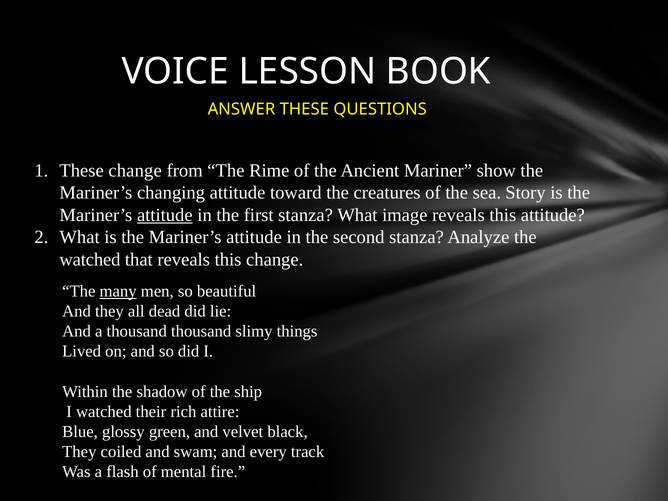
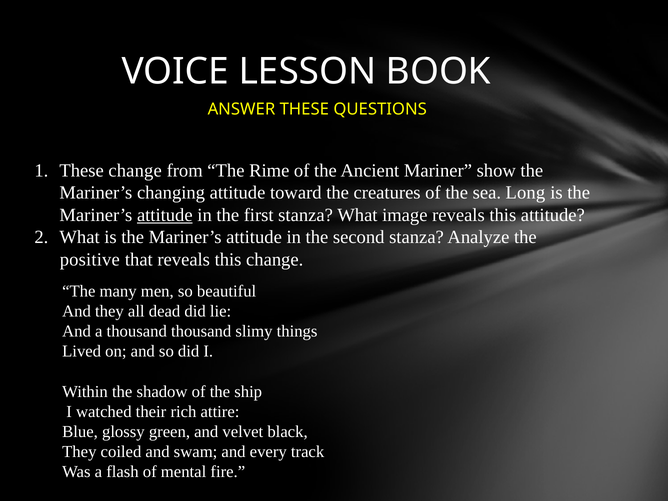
Story: Story -> Long (525, 193)
watched: watched -> positive (90, 260)
many underline: present -> none (118, 291)
